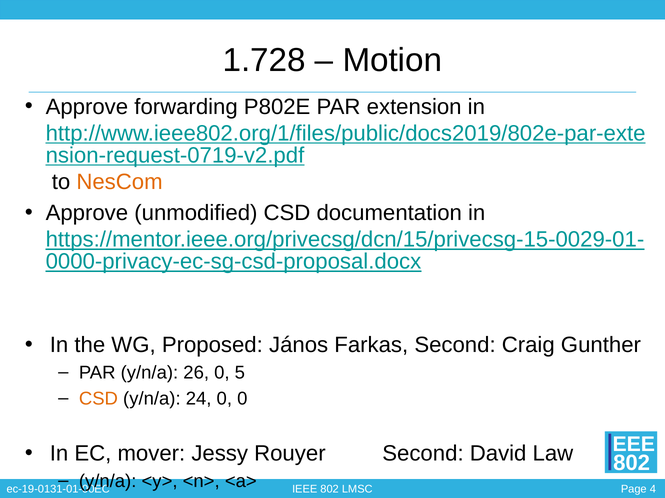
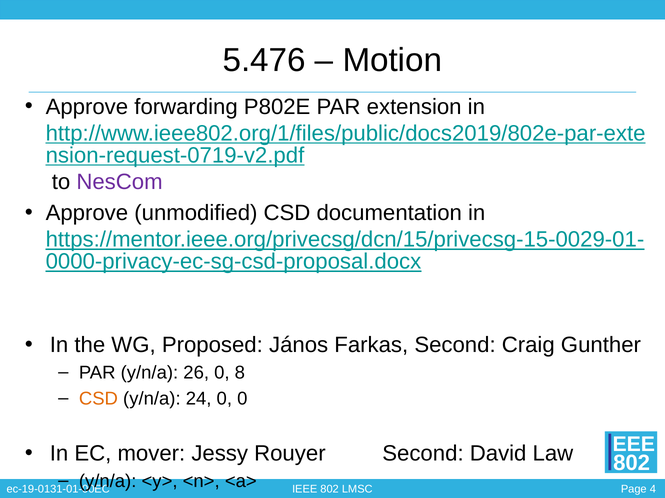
1.728: 1.728 -> 5.476 (264, 61)
NesCom colour: orange -> purple (119, 182)
5: 5 -> 8 (240, 373)
